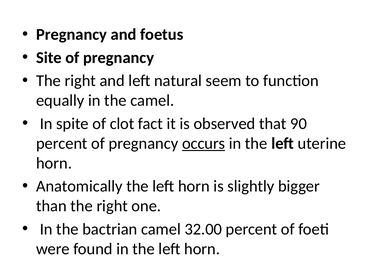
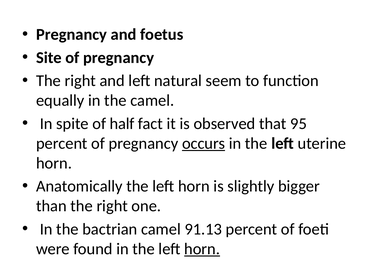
clot: clot -> half (122, 123)
90: 90 -> 95 (299, 123)
32.00: 32.00 -> 91.13 (203, 229)
horn underline: none -> present (202, 248)
